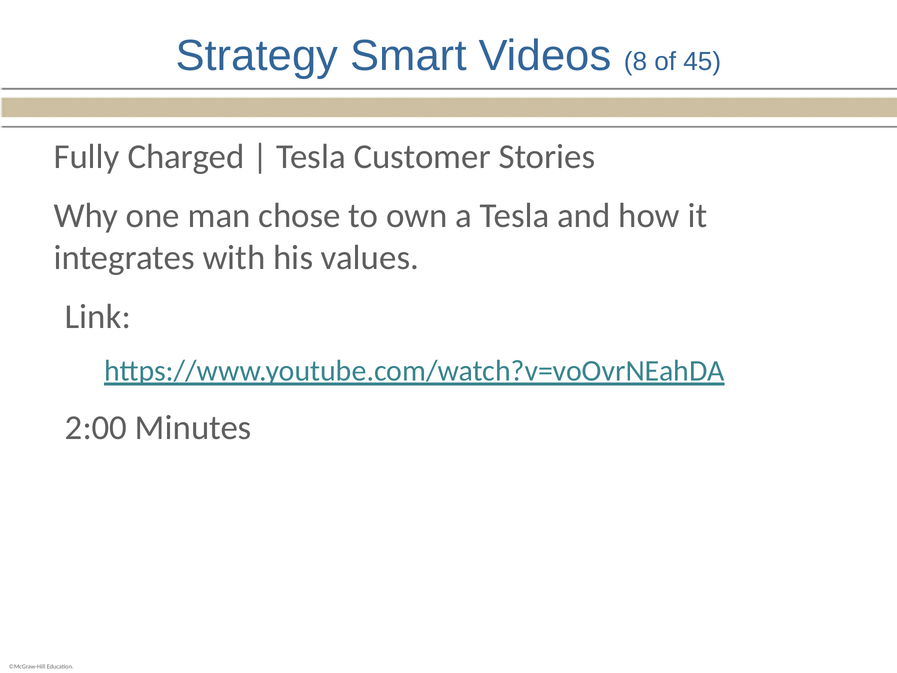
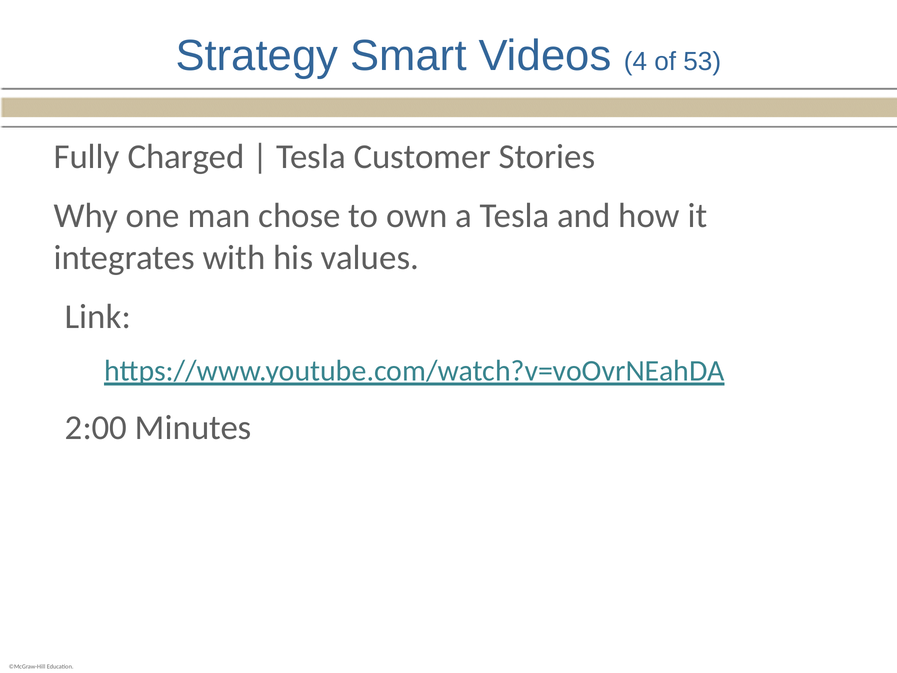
8: 8 -> 4 (635, 62)
45: 45 -> 53 (702, 62)
